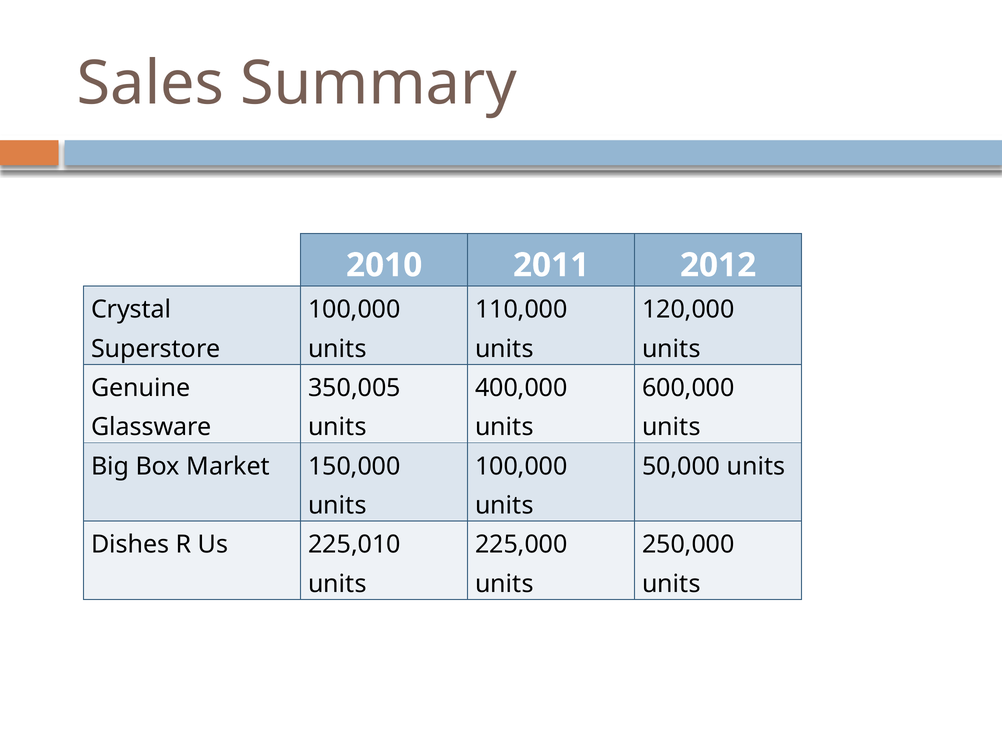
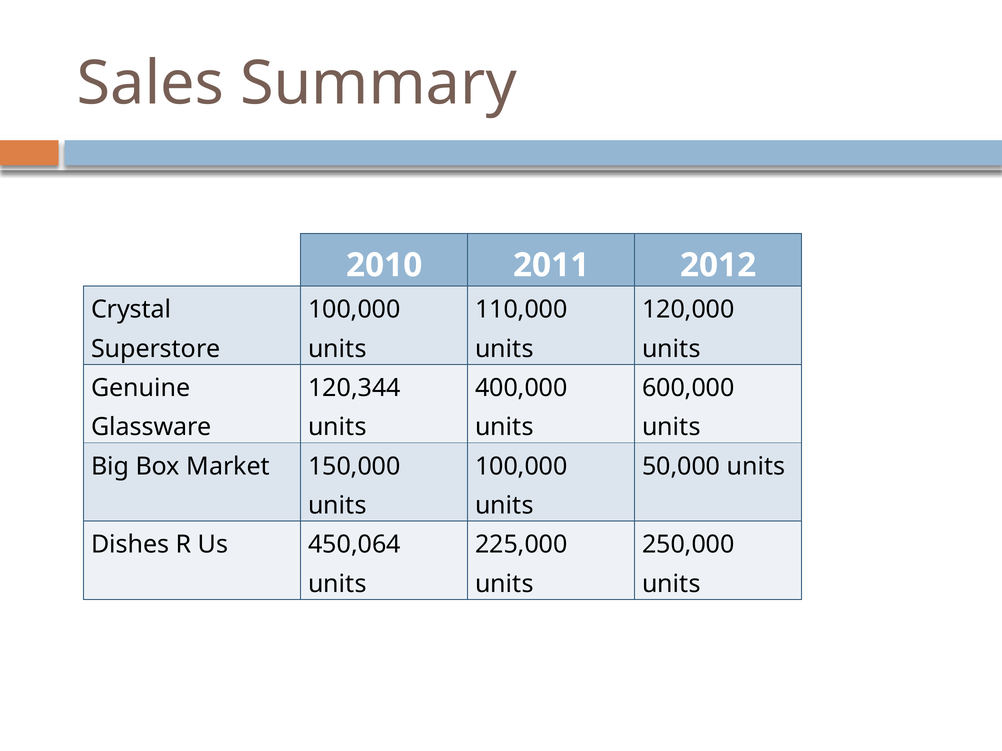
350,005: 350,005 -> 120,344 (354, 388)
225,010: 225,010 -> 450,064 (354, 545)
